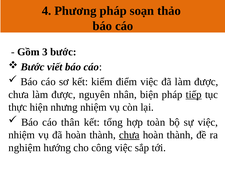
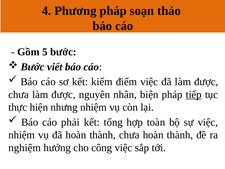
3: 3 -> 5 (45, 52)
thân: thân -> phải (70, 122)
chưa underline: present -> none (129, 135)
